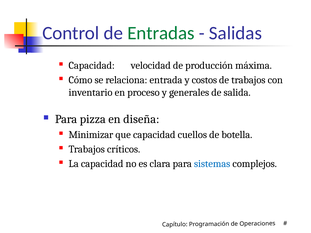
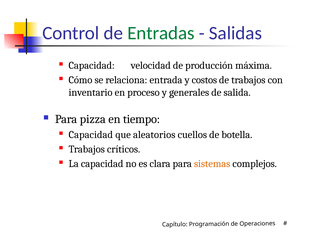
diseña: diseña -> tiempo (141, 119)
Minimizar: Minimizar -> Capacidad (91, 135)
que capacidad: capacidad -> aleatorios (154, 135)
sistemas colour: blue -> orange (212, 164)
